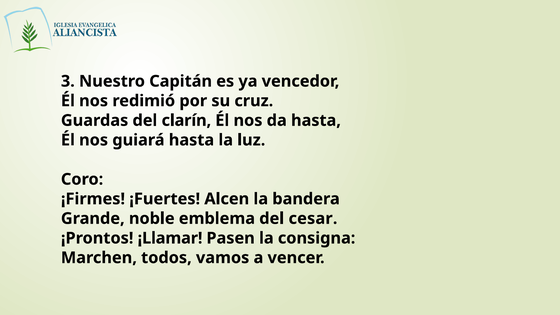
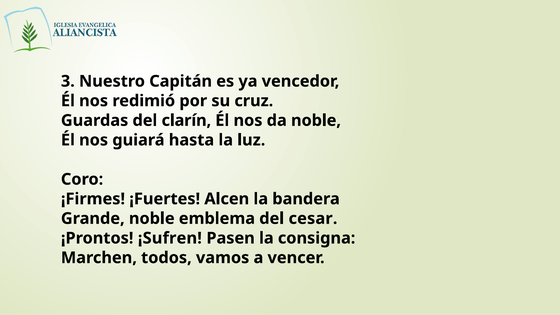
da hasta: hasta -> noble (316, 120)
¡Llamar: ¡Llamar -> ¡Sufren (170, 238)
